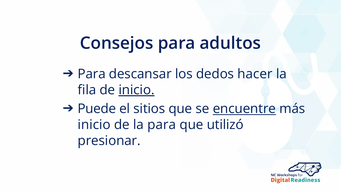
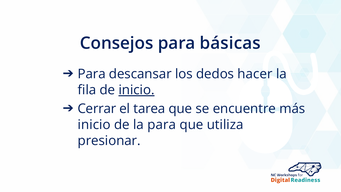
adultos: adultos -> básicas (230, 43)
Puede: Puede -> Cerrar (97, 109)
sitios: sitios -> tarea (149, 109)
encuentre underline: present -> none (244, 109)
utilizó: utilizó -> utiliza (225, 125)
